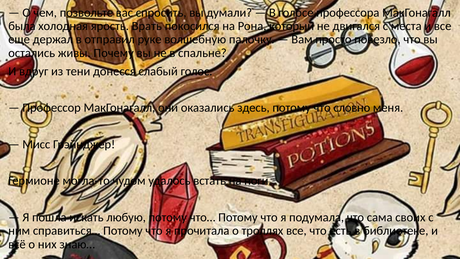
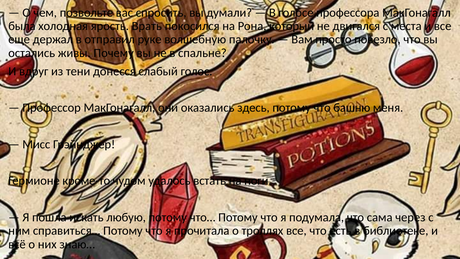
словно: словно -> башню (352, 108)
могла-то: могла-то -> кроме-то (86, 181)
своих: своих -> через (410, 217)
